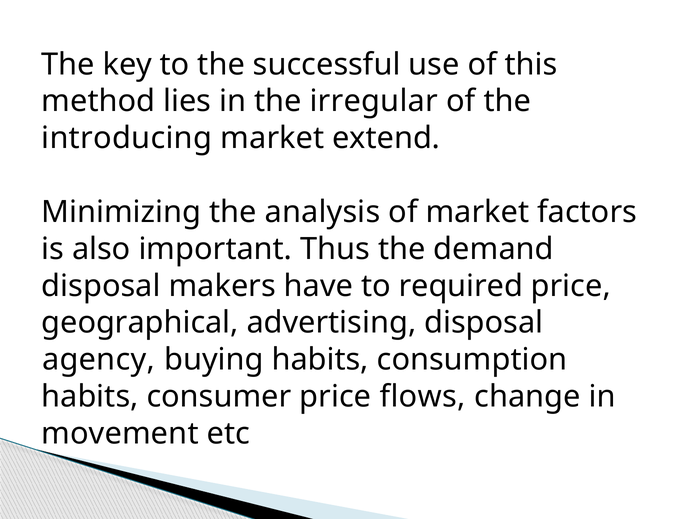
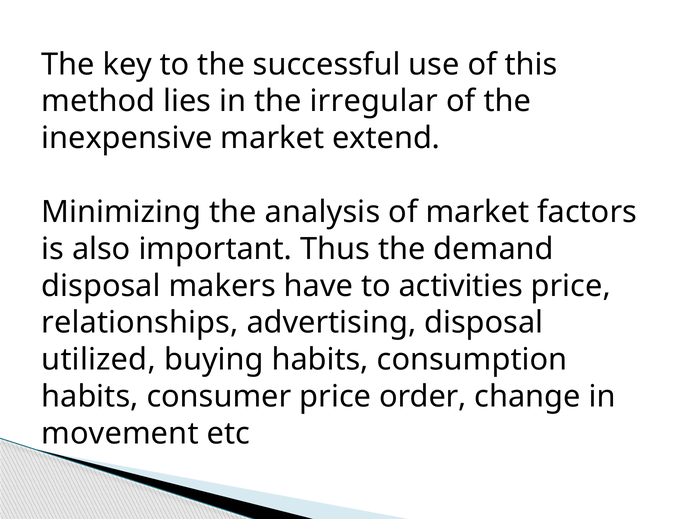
introducing: introducing -> inexpensive (127, 138)
required: required -> activities (461, 286)
geographical: geographical -> relationships (140, 323)
agency: agency -> utilized (99, 360)
flows: flows -> order (423, 397)
